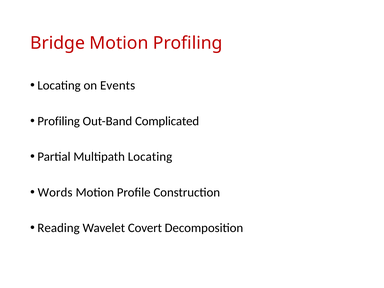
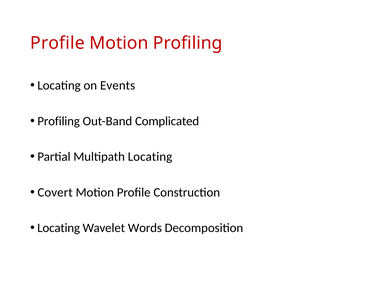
Bridge: Bridge -> Profile (57, 43)
Words: Words -> Covert (55, 192)
Reading: Reading -> Locating (59, 228)
Covert: Covert -> Words (145, 228)
